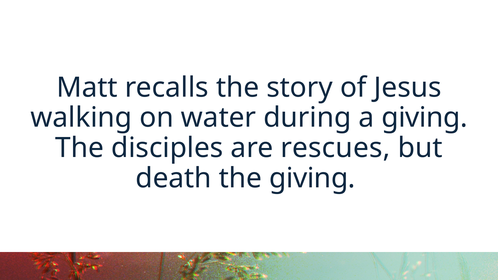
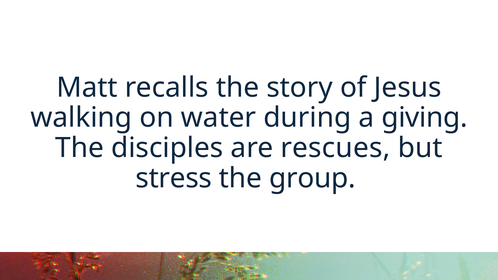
death: death -> stress (174, 178)
the giving: giving -> group (312, 178)
